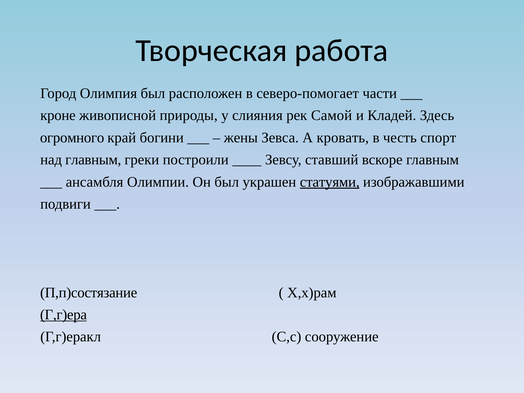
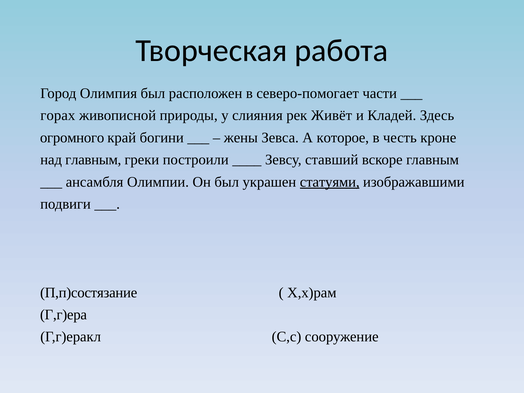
кроне: кроне -> горах (58, 115)
Самой: Самой -> Живёт (332, 115)
кровать: кровать -> которое (343, 138)
спорт: спорт -> кроне (438, 138)
Г,г)ера underline: present -> none (63, 315)
